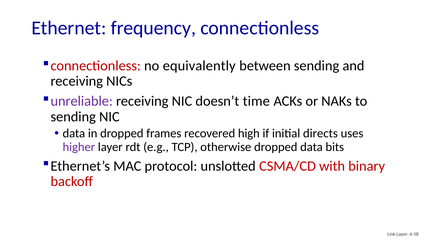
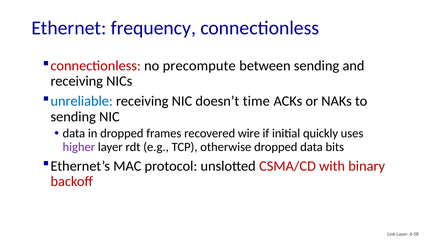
equivalently: equivalently -> precompute (199, 66)
unreliable colour: purple -> blue (82, 101)
high: high -> wire (249, 133)
directs: directs -> quickly (321, 133)
